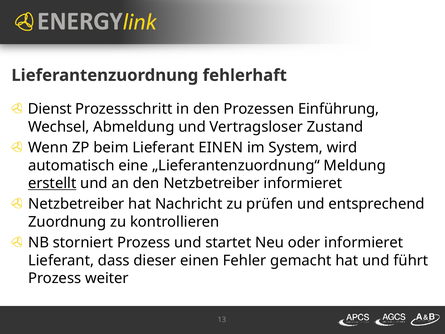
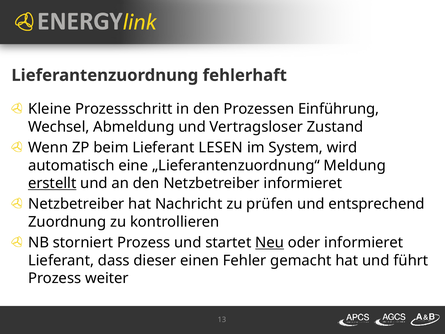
Dienst: Dienst -> Kleine (50, 109)
Lieferant EINEN: EINEN -> LESEN (221, 148)
Neu underline: none -> present (270, 242)
